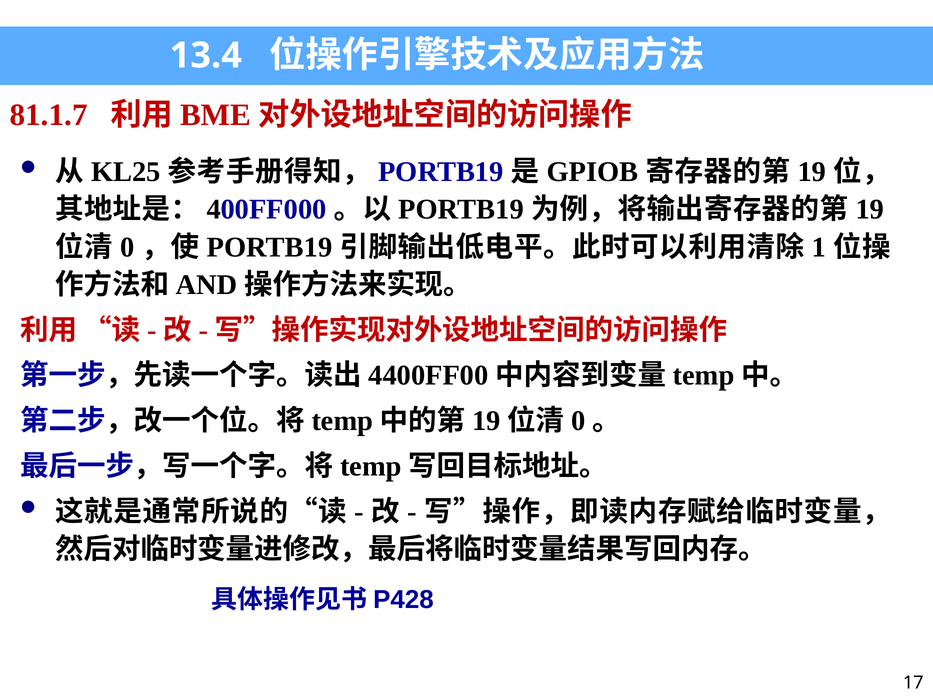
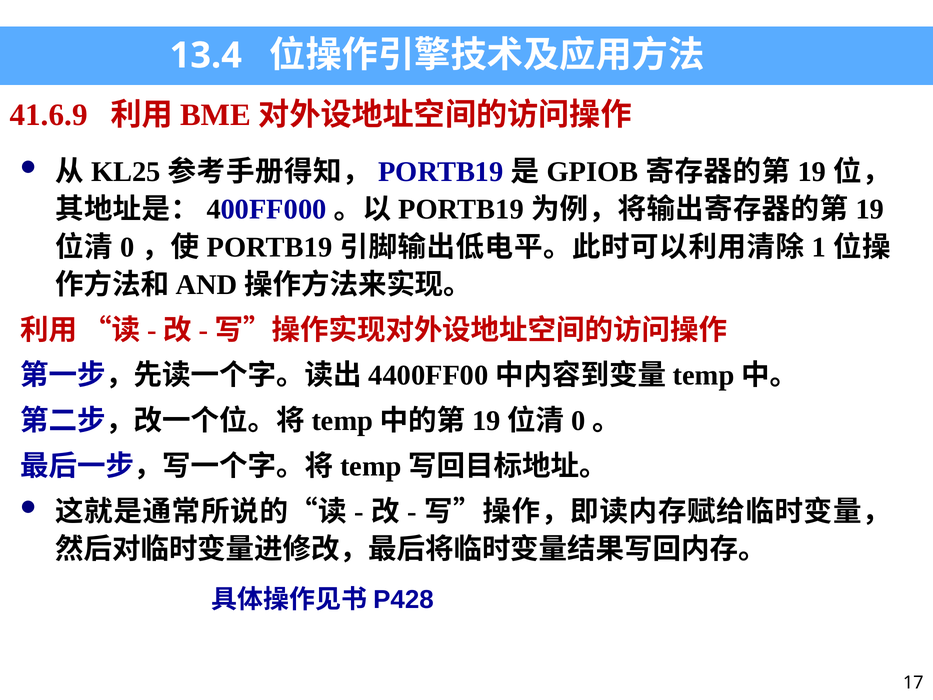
81.1.7: 81.1.7 -> 41.6.9 (49, 115)
